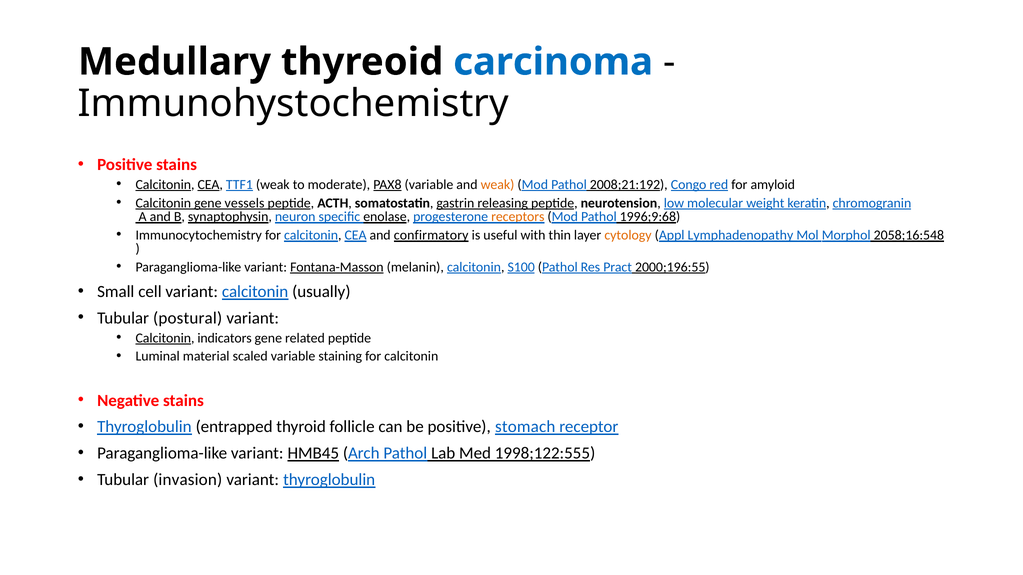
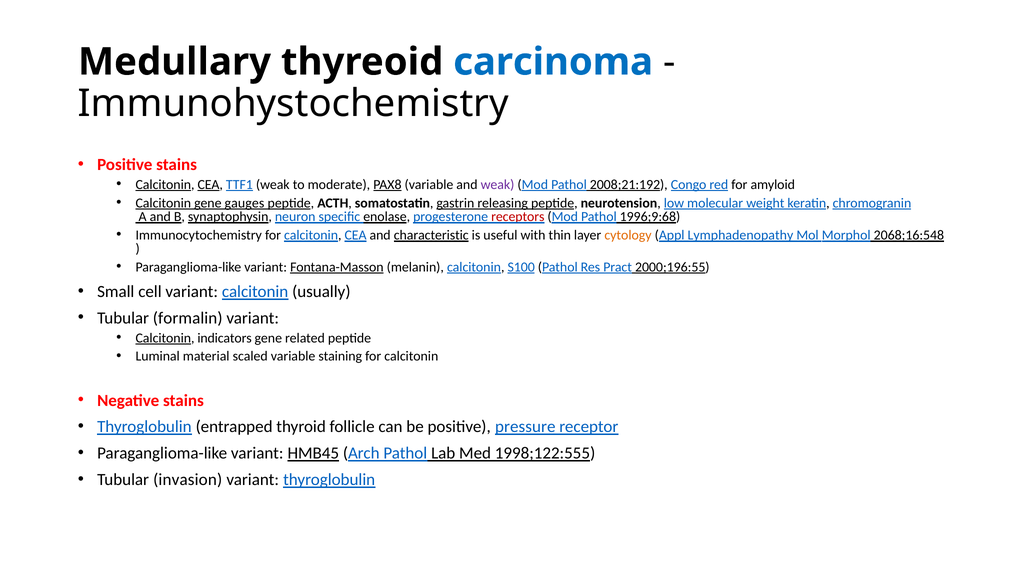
weak colour: orange -> purple (498, 185)
vessels: vessels -> gauges (245, 203)
receptors colour: orange -> red (518, 217)
confirmatory: confirmatory -> characteristic (431, 235)
2058;16:548: 2058;16:548 -> 2068;16:548 (909, 235)
postural: postural -> formalin (188, 318)
stomach: stomach -> pressure (525, 427)
